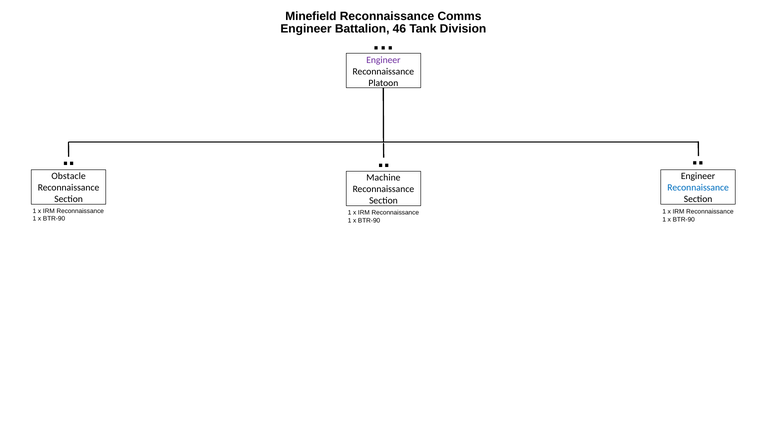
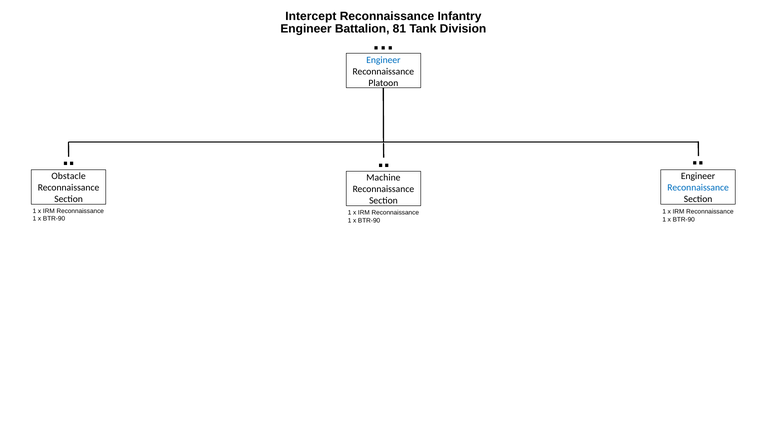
Minefield: Minefield -> Intercept (311, 16)
Comms: Comms -> Infantry (459, 16)
46: 46 -> 81 (399, 29)
Engineer colour: purple -> blue (383, 60)
